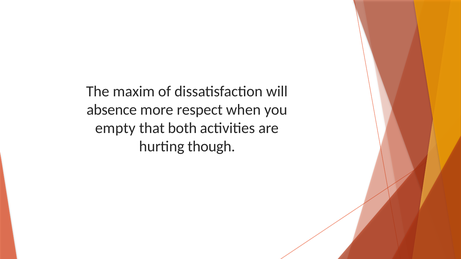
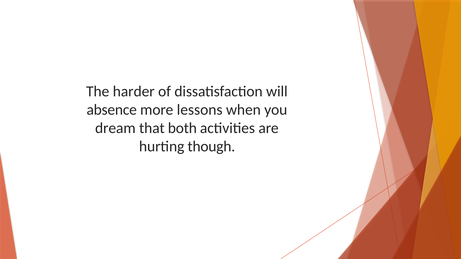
maxim: maxim -> harder (134, 91)
respect: respect -> lessons (200, 110)
empty: empty -> dream (115, 128)
